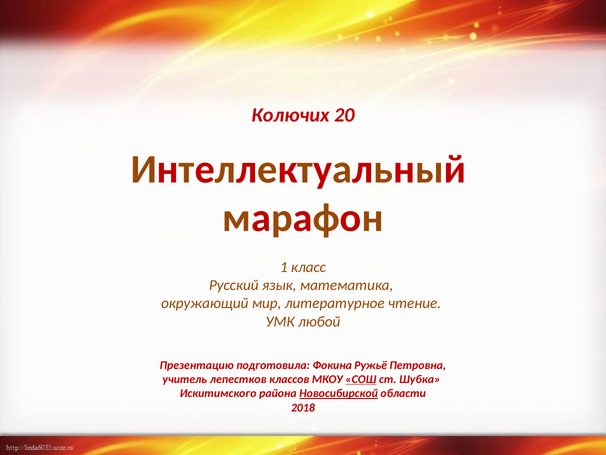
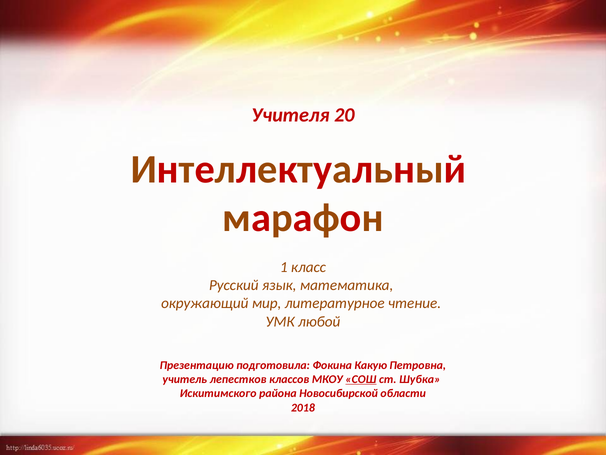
Колючих: Колючих -> Учителя (290, 115)
Ружьё: Ружьё -> Какую (371, 365)
Новосибирской underline: present -> none (339, 393)
